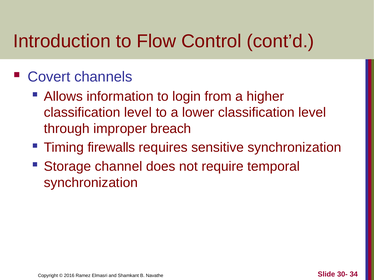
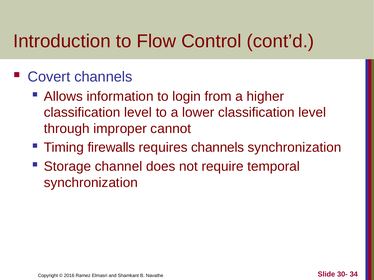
breach: breach -> cannot (171, 129)
requires sensitive: sensitive -> channels (218, 148)
